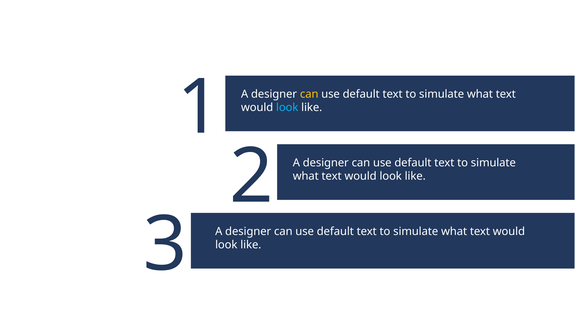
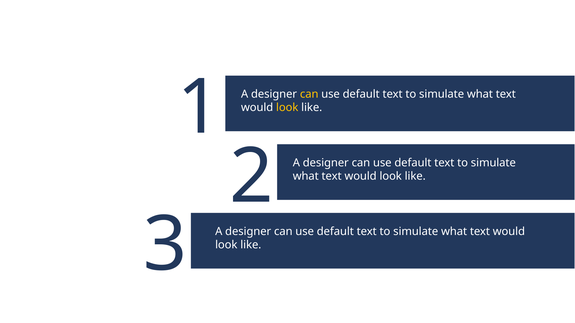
look colour: light blue -> yellow (287, 108)
